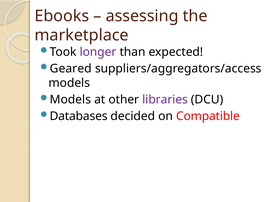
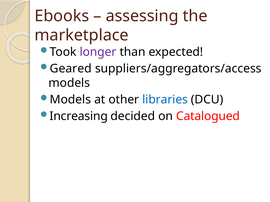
libraries colour: purple -> blue (165, 100)
Databases: Databases -> Increasing (79, 116)
Compatible: Compatible -> Catalogued (208, 116)
